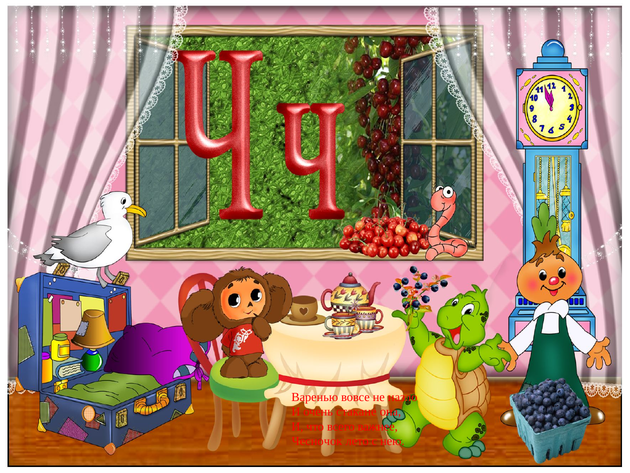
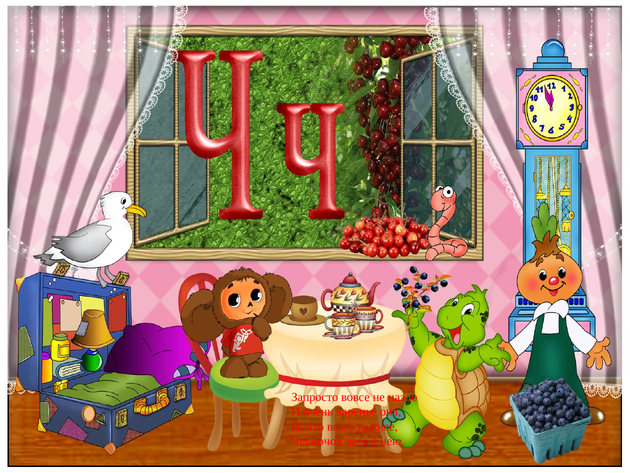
Варенью: Варенью -> Запросто (315, 397)
стакане: стакане -> варенье (356, 411)
